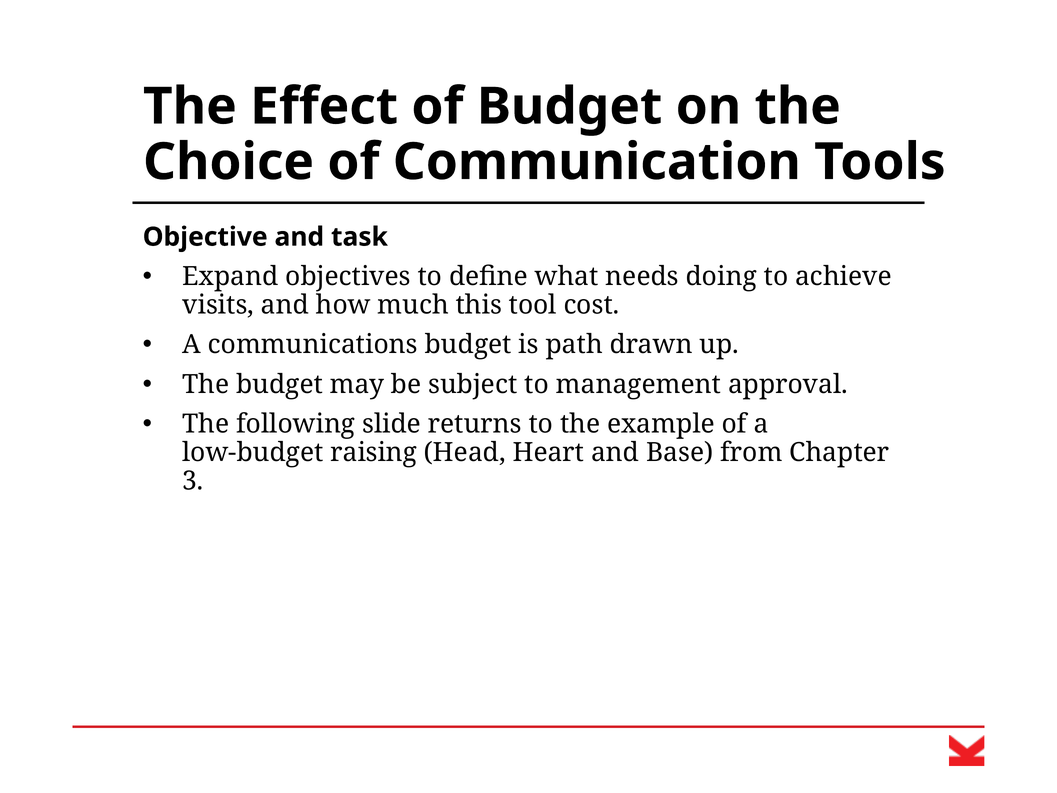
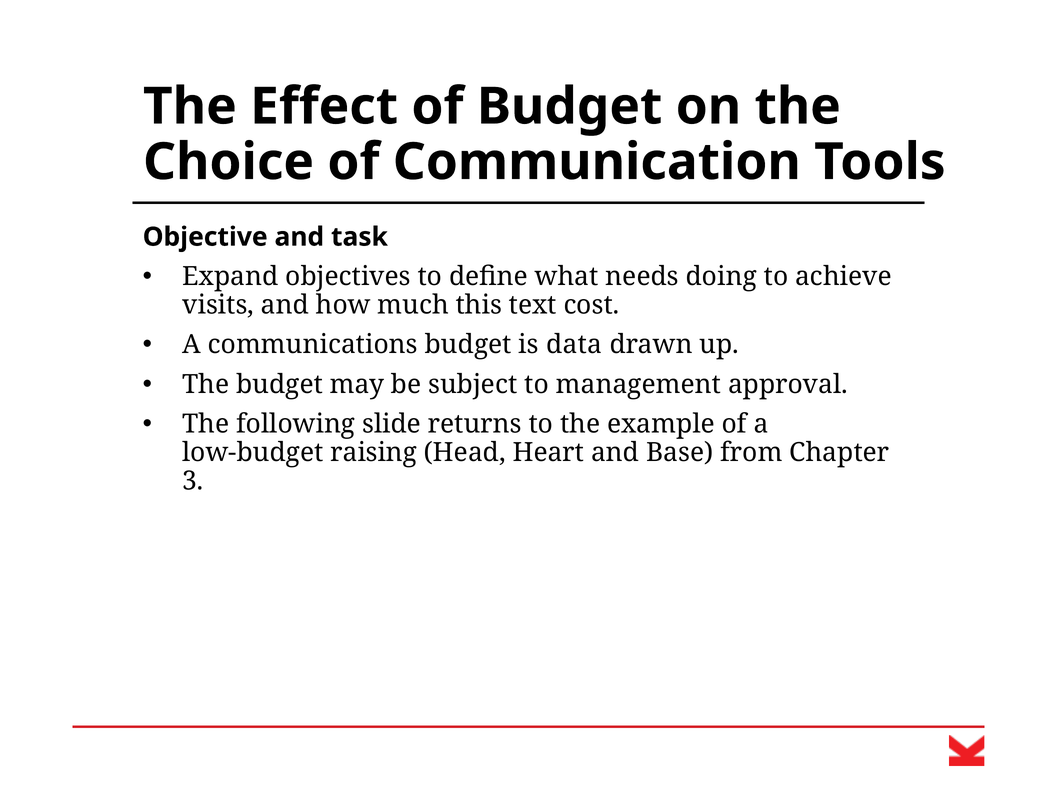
tool: tool -> text (533, 305)
path: path -> data (574, 345)
